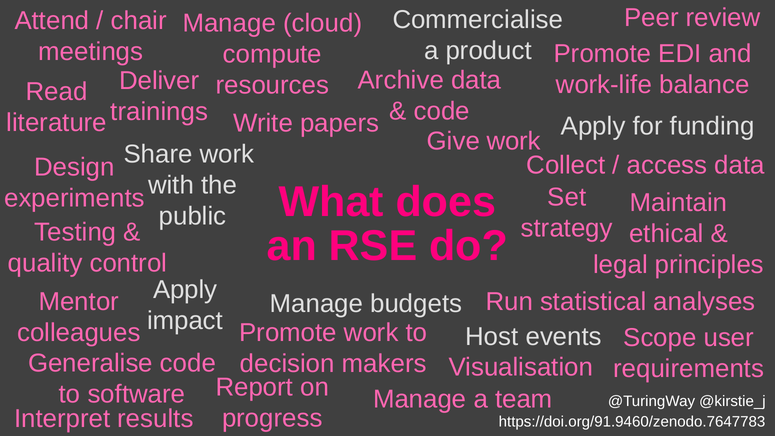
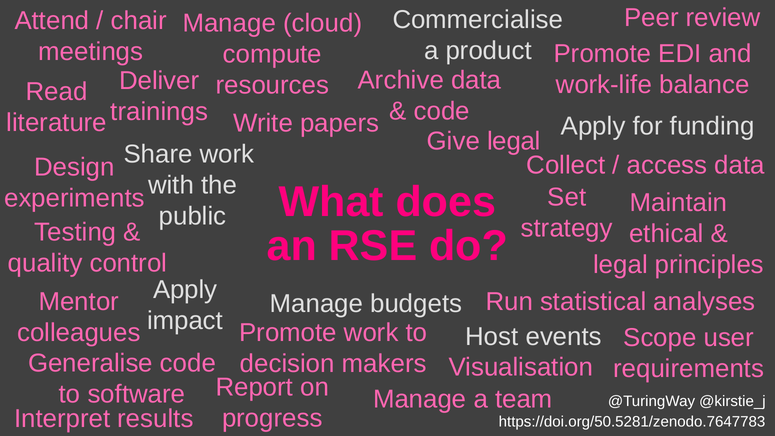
Give work: work -> legal (514, 141)
https://doi.org/91.9460/zenodo.7647783: https://doi.org/91.9460/zenodo.7647783 -> https://doi.org/50.5281/zenodo.7647783 (632, 422)
